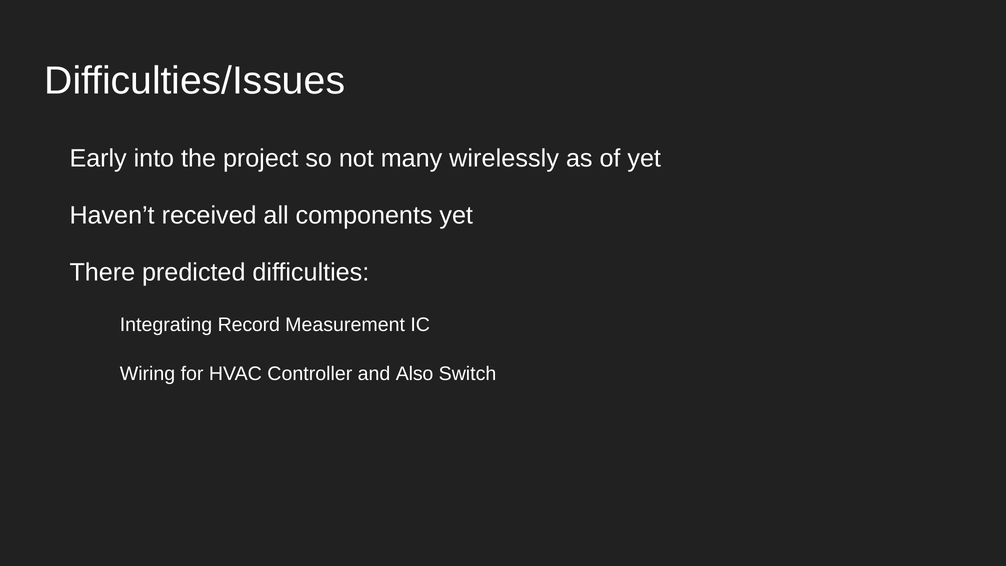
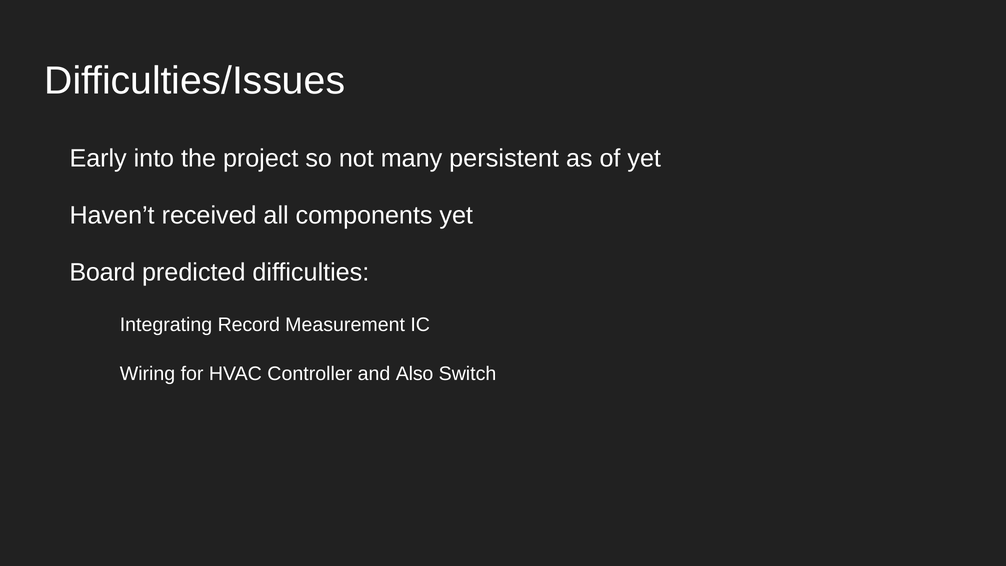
wirelessly: wirelessly -> persistent (504, 158)
There: There -> Board (102, 272)
